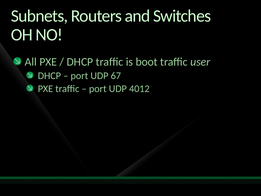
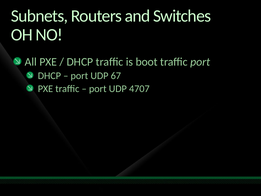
traffic user: user -> port (200, 62)
4012: 4012 -> 4707 (139, 89)
